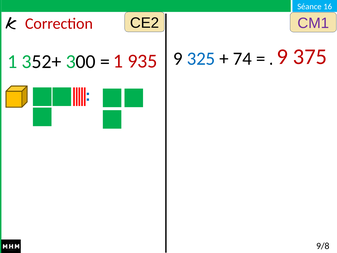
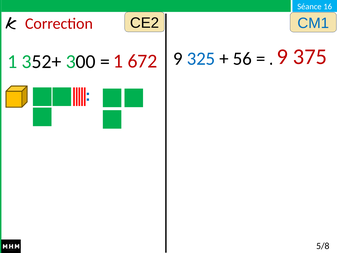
CM1 colour: purple -> blue (313, 23)
74: 74 -> 56 (242, 59)
935: 935 -> 672 (142, 61)
9/8: 9/8 -> 5/8 (323, 246)
